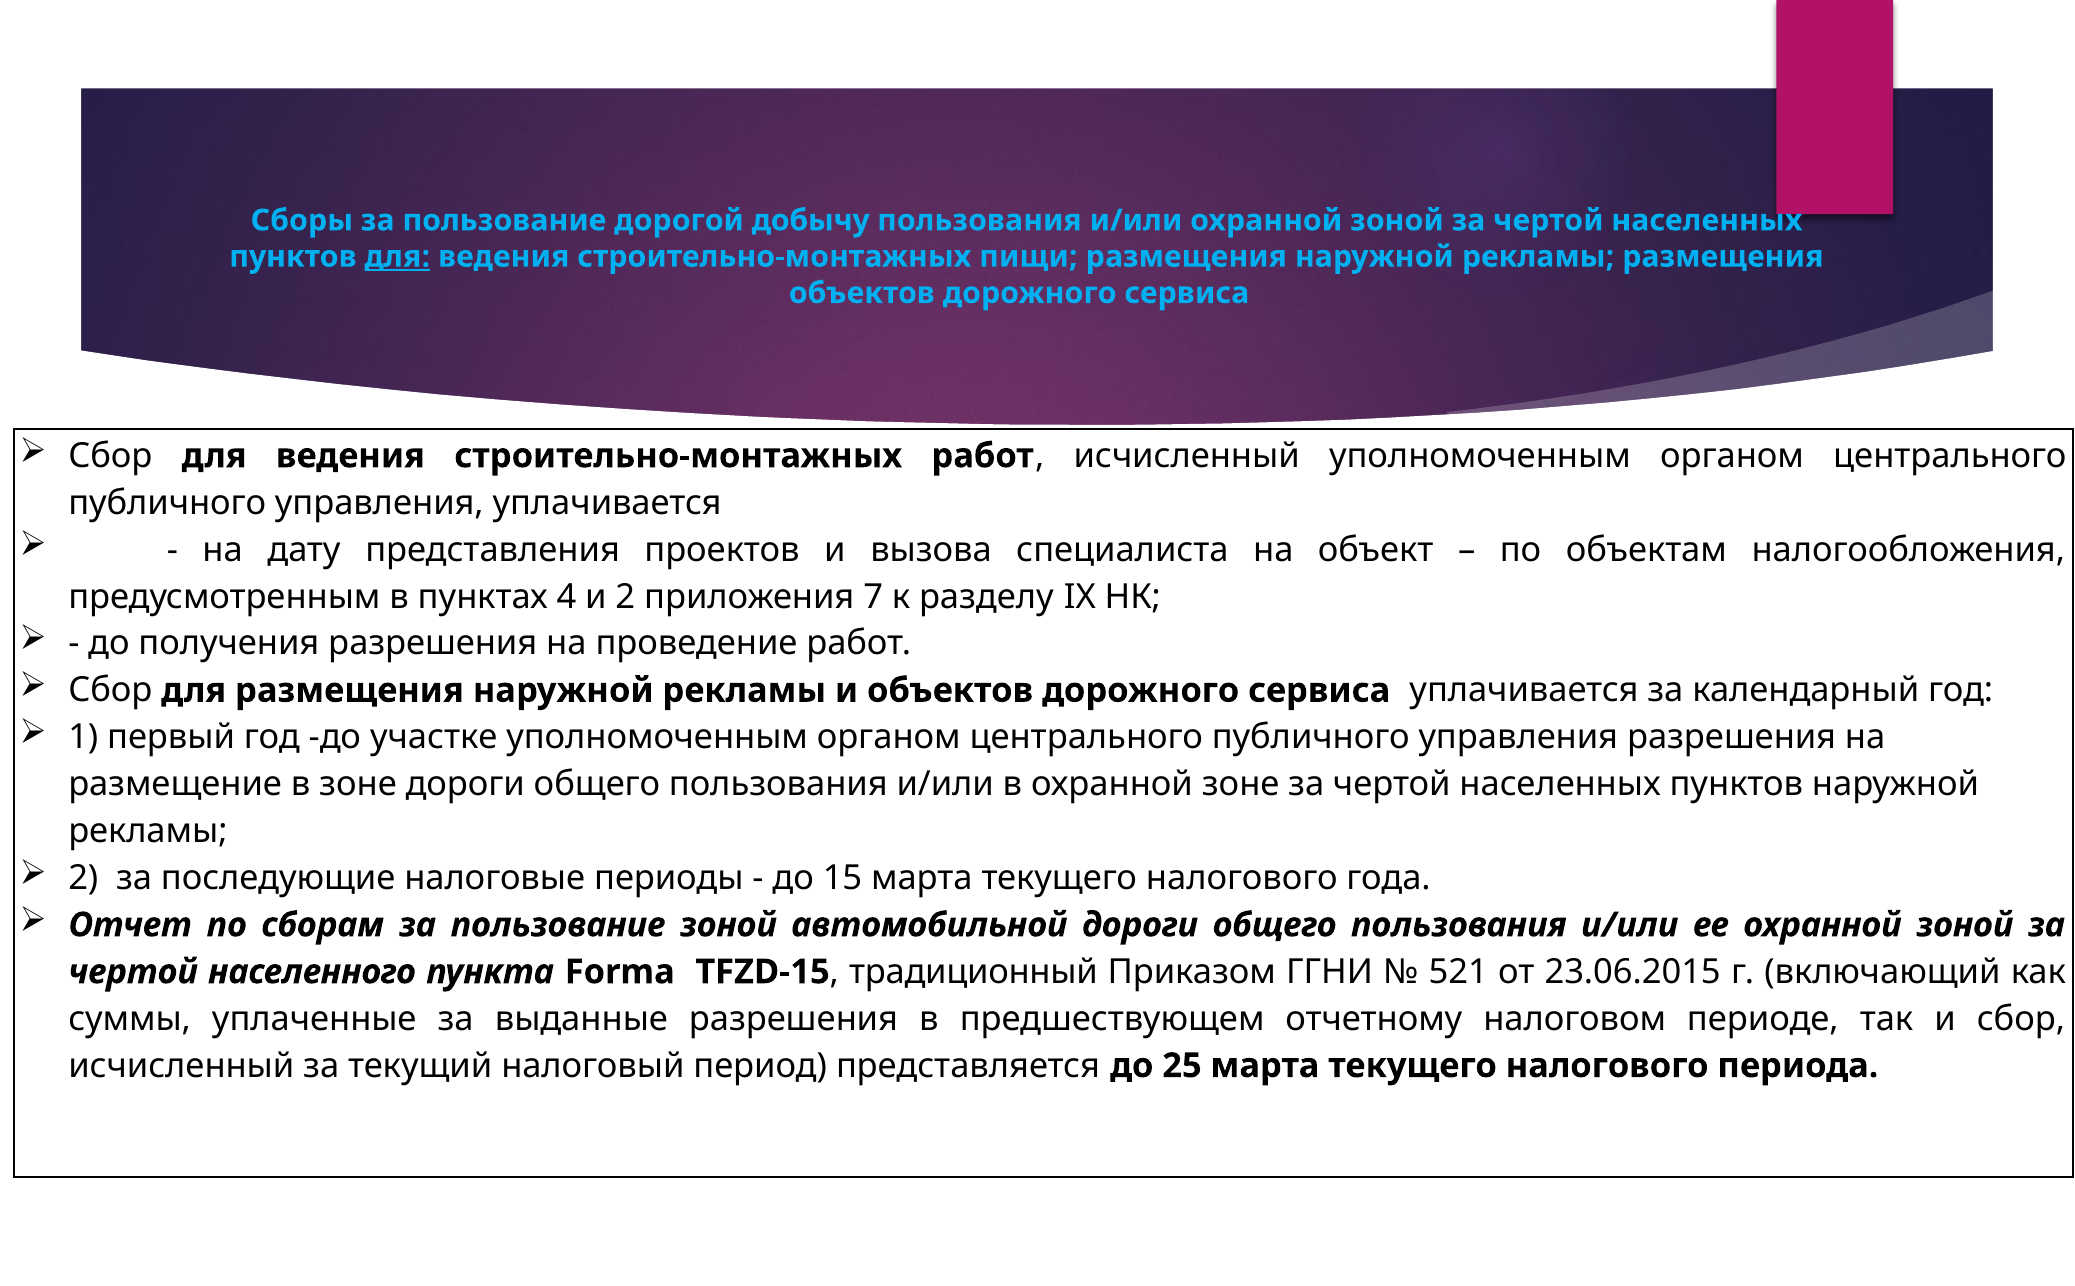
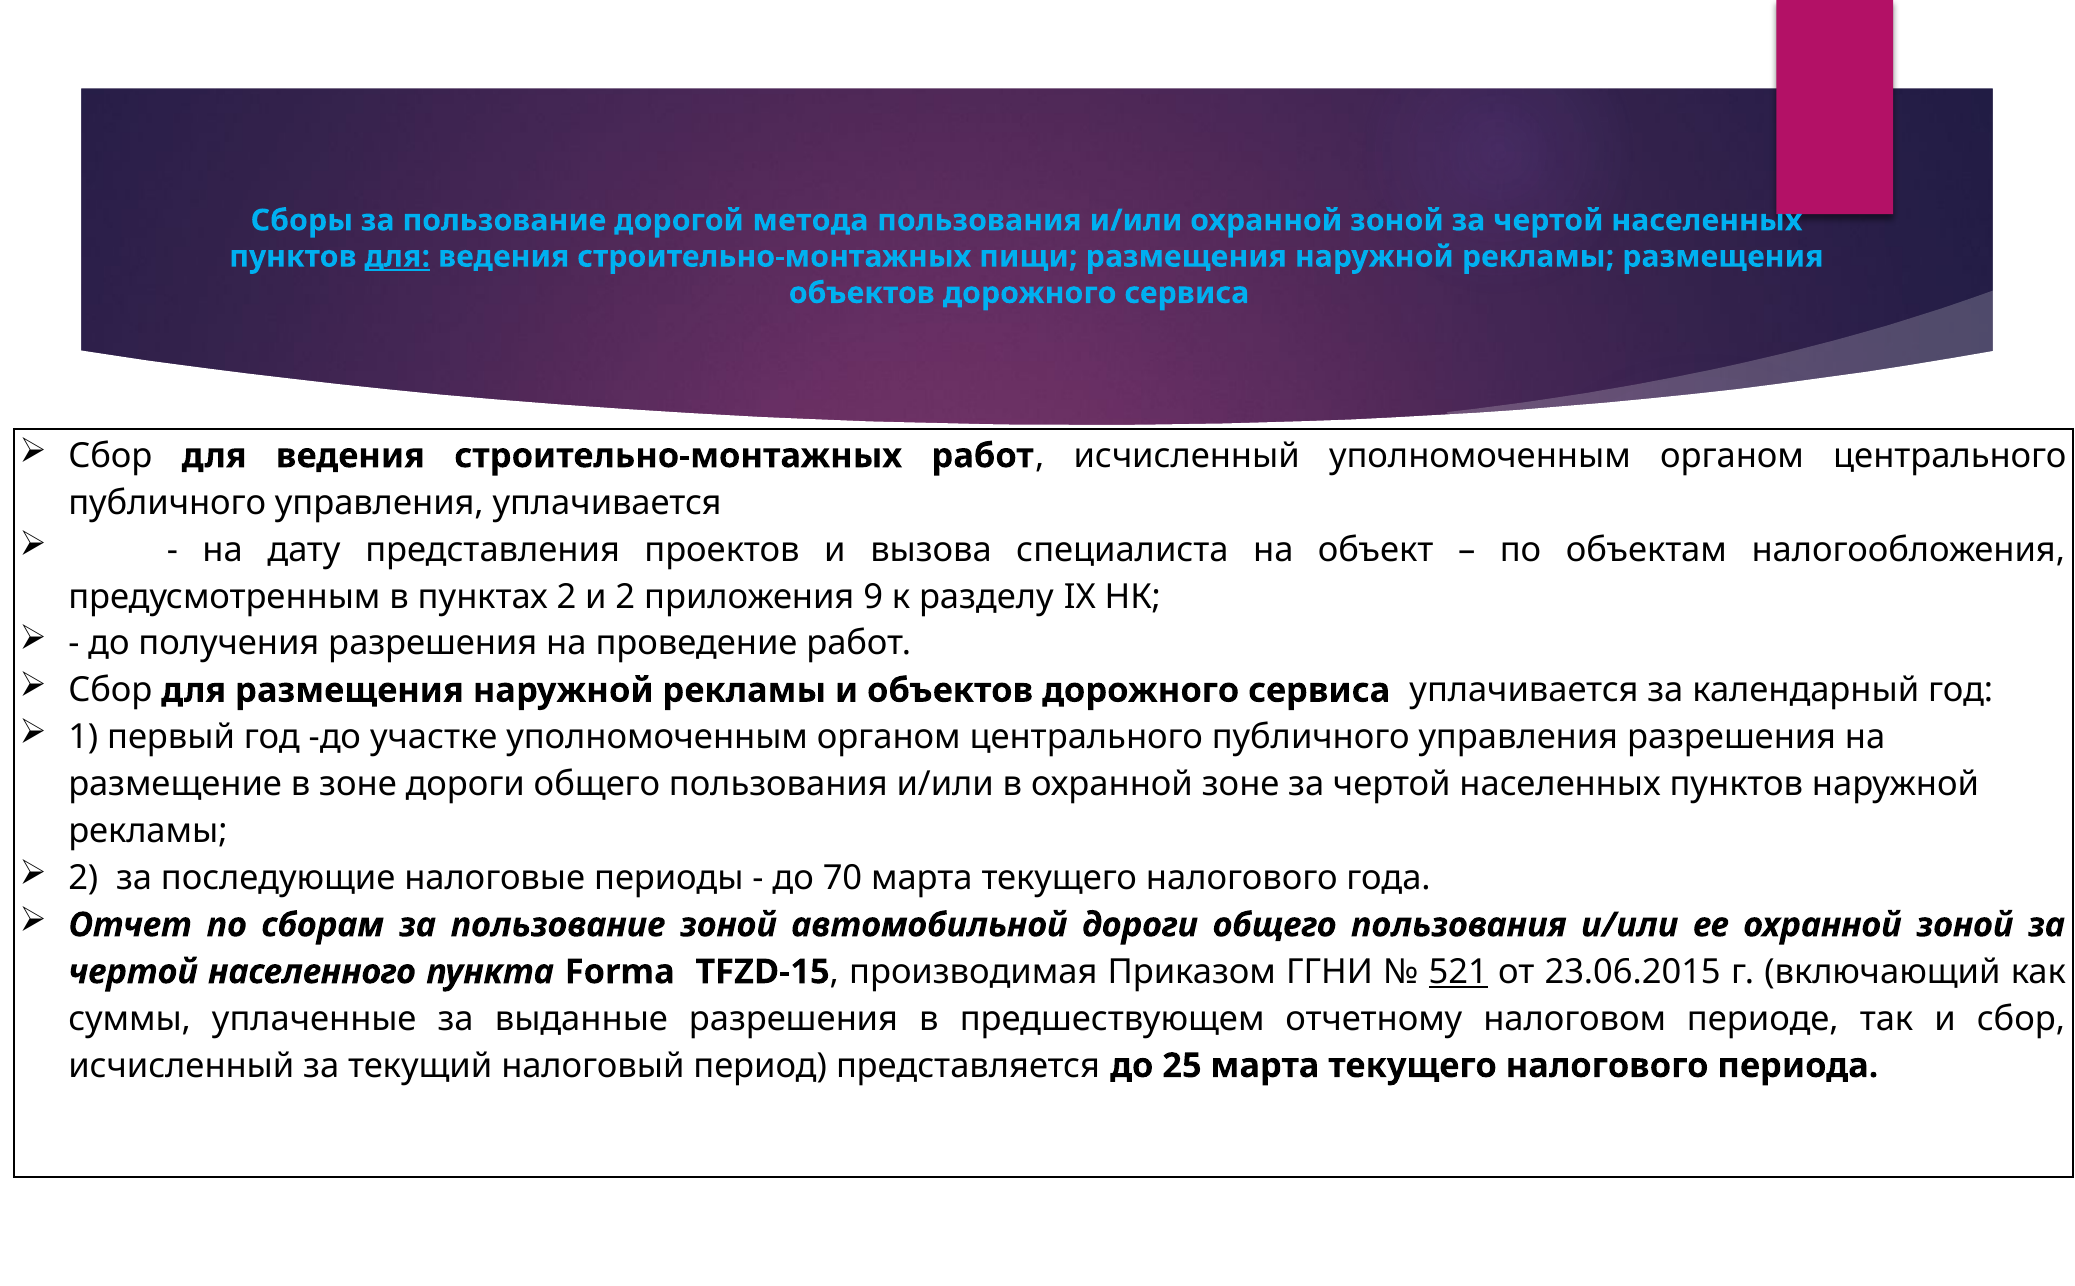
добычу: добычу -> метода (810, 221)
пунктах 4: 4 -> 2 (567, 597)
7: 7 -> 9 (873, 597)
15: 15 -> 70 (842, 878)
традиционный: традиционный -> производимая (973, 972)
521 underline: none -> present (1458, 972)
